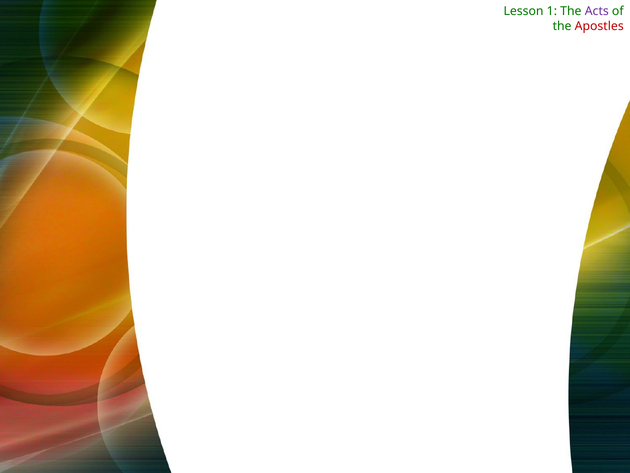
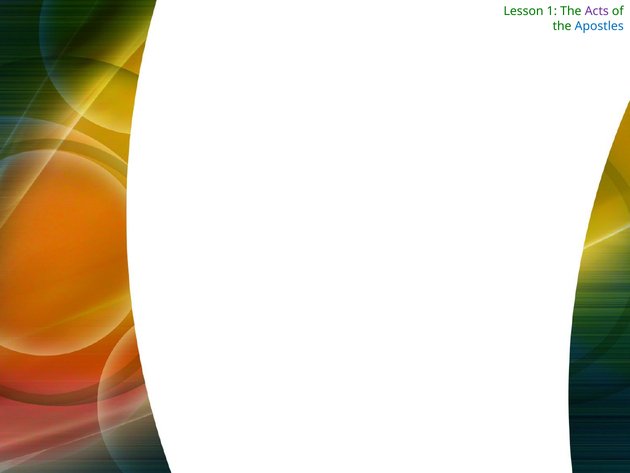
Apostles colour: red -> blue (599, 26)
